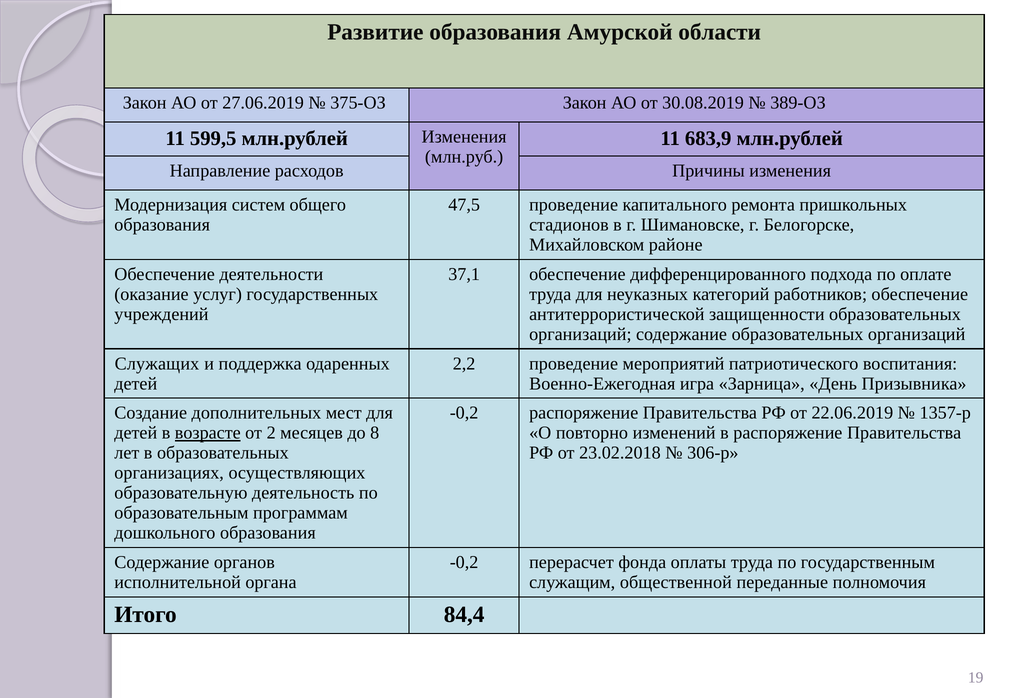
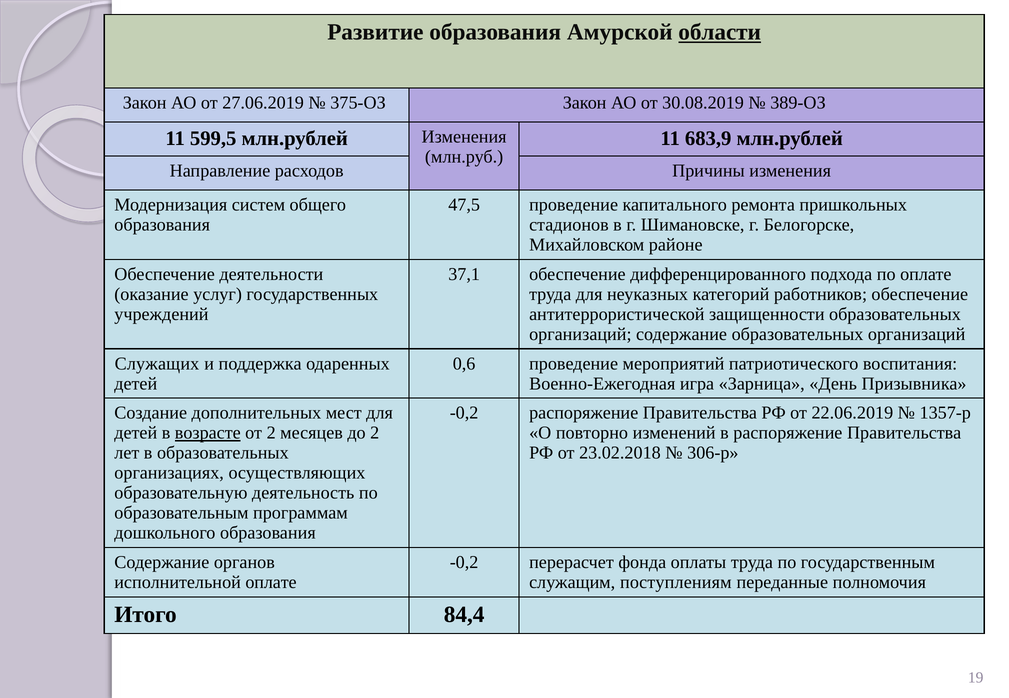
области underline: none -> present (720, 32)
2,2: 2,2 -> 0,6 (464, 364)
до 8: 8 -> 2 (375, 433)
исполнительной органа: органа -> оплате (271, 583)
общественной: общественной -> поступлениям (676, 583)
